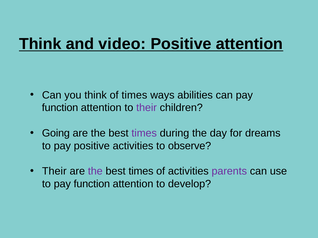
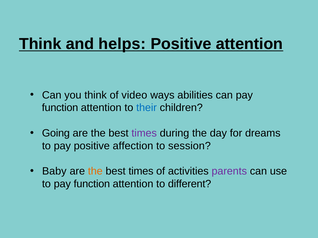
video: video -> helps (122, 44)
of times: times -> video (134, 95)
their colour: purple -> blue (147, 108)
positive activities: activities -> affection (133, 146)
observe: observe -> session (189, 146)
Their: Their -> Baby (54, 172)
the colour: purple -> orange (95, 172)
develop: develop -> different (190, 184)
